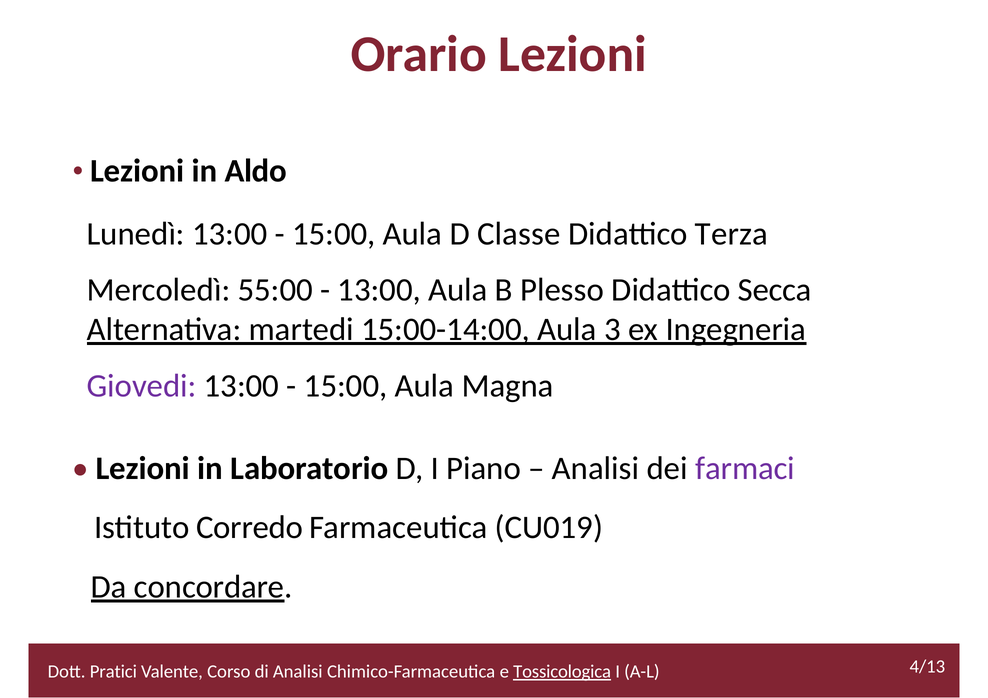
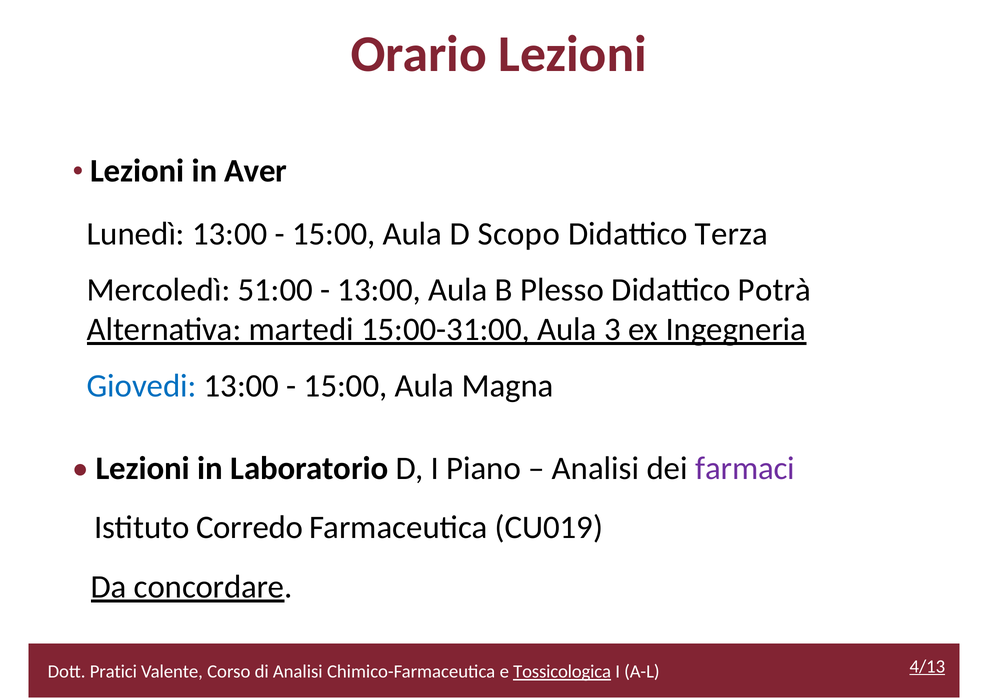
Aldo: Aldo -> Aver (256, 171)
Classe: Classe -> Scopo (519, 234)
55:00: 55:00 -> 51:00 (275, 290)
Secca: Secca -> Potrà (775, 290)
15:00-14:00: 15:00-14:00 -> 15:00-31:00 (446, 330)
Giovedi colour: purple -> blue (142, 386)
4/13 underline: none -> present (927, 667)
